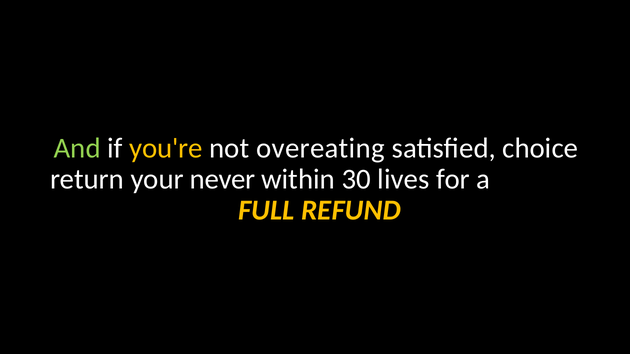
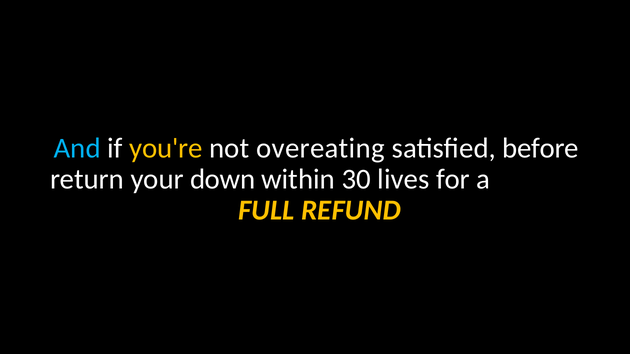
And colour: light green -> light blue (77, 148)
choice: choice -> before (540, 148)
never: never -> down (223, 179)
